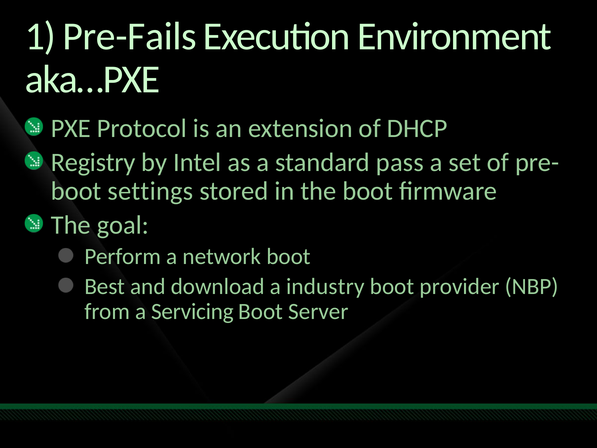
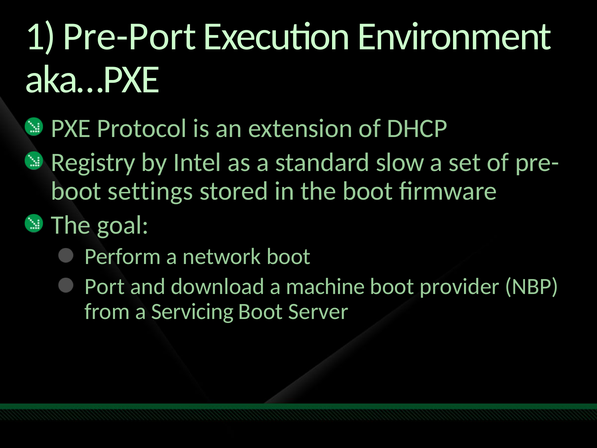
Pre-Fails: Pre-Fails -> Pre-Port (129, 36)
pass: pass -> slow (400, 162)
Best: Best -> Port (105, 286)
industry: industry -> machine (325, 286)
